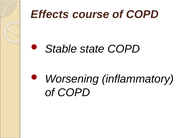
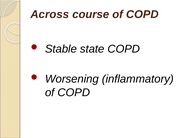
Effects: Effects -> Across (50, 14)
